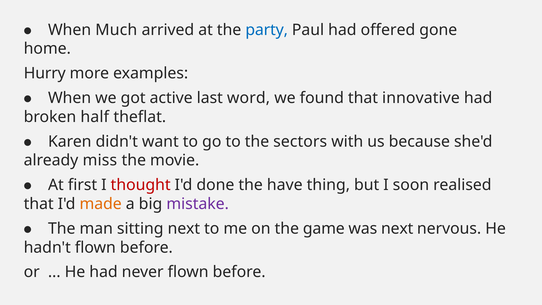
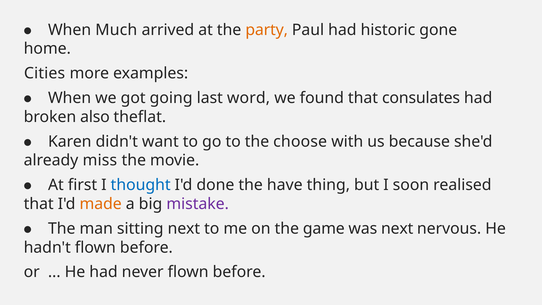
party colour: blue -> orange (267, 30)
offered: offered -> historic (388, 30)
Hurry: Hurry -> Cities (45, 73)
active: active -> going (171, 98)
innovative: innovative -> consulates (421, 98)
half: half -> also (95, 117)
sectors: sectors -> choose (300, 141)
thought colour: red -> blue (141, 185)
